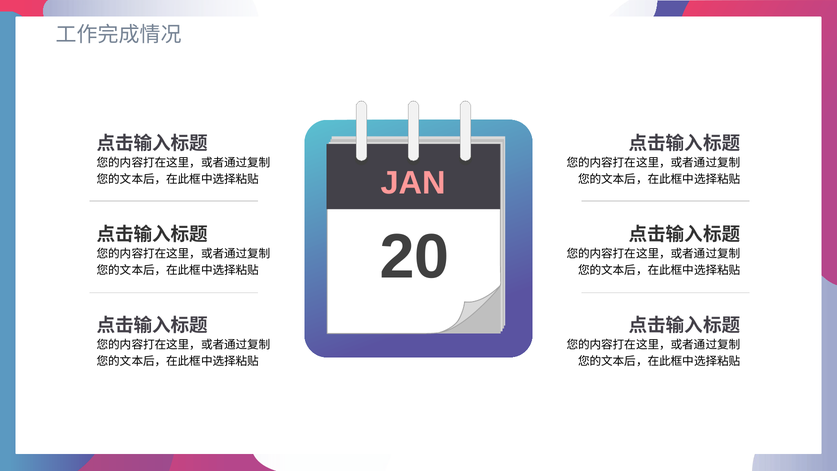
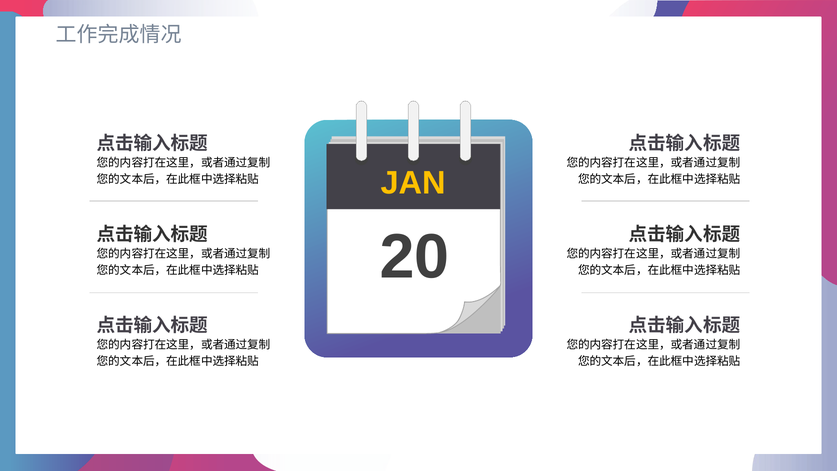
JAN colour: pink -> yellow (413, 183)
